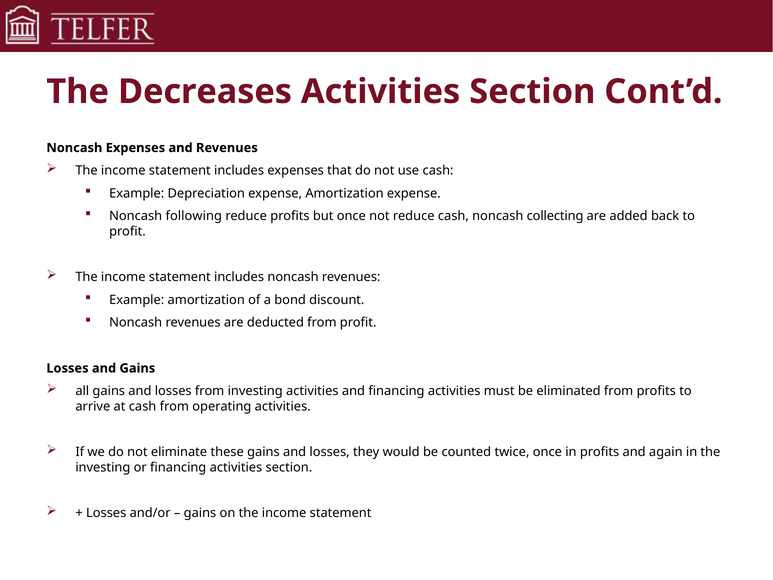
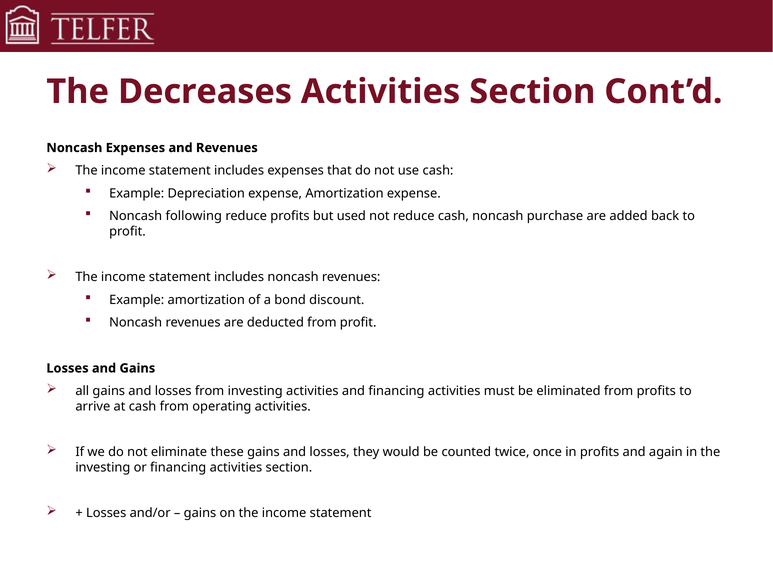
but once: once -> used (351, 216)
collecting: collecting -> purchase (555, 216)
